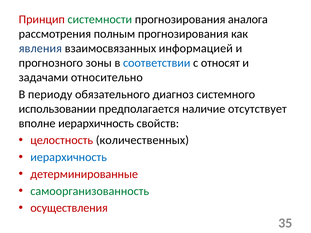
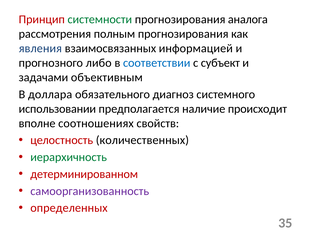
зоны: зоны -> либо (99, 63)
относят: относят -> субъект (220, 63)
относительно: относительно -> объективным (107, 77)
периоду: периоду -> доллара (50, 94)
отсутствует: отсутствует -> происходит (257, 109)
вполне иерархичность: иерархичность -> соотношениях (96, 123)
иерархичность colour: blue -> green (69, 157)
детерминированные: детерминированные -> детерминированном (84, 174)
самоорганизованность colour: green -> purple (90, 191)
осуществления: осуществления -> определенных (69, 208)
